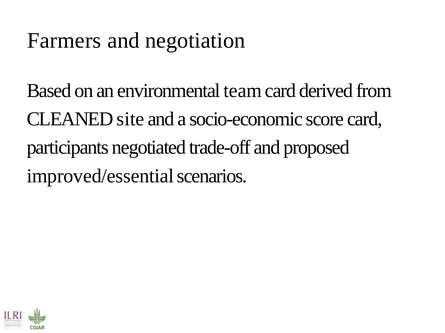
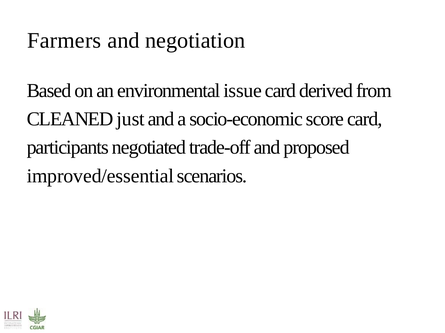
team: team -> issue (243, 91)
site: site -> just (131, 119)
